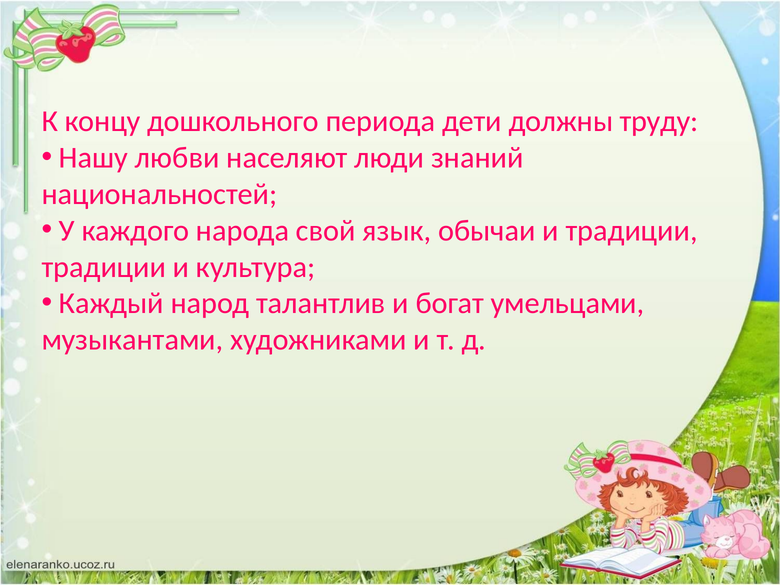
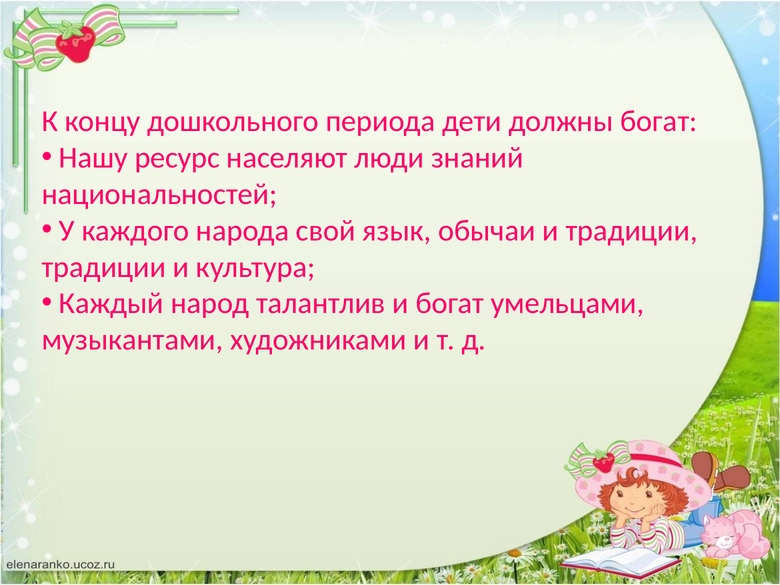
должны труду: труду -> богат (659, 121)
любви: любви -> ресурс (177, 158)
